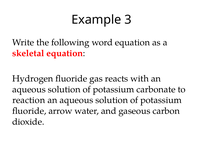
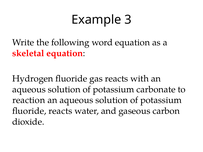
fluoride arrow: arrow -> reacts (60, 111)
